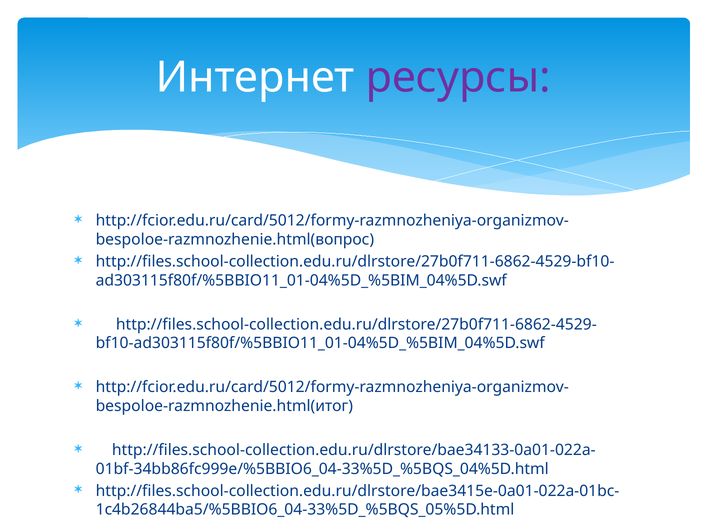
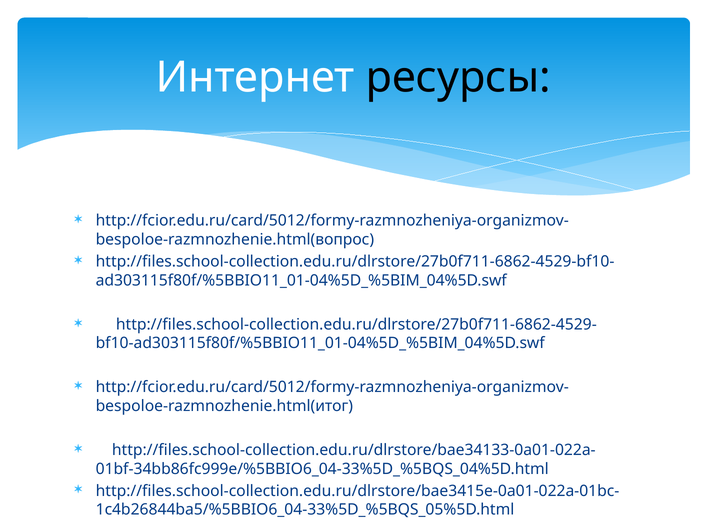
ресурсы colour: purple -> black (458, 78)
